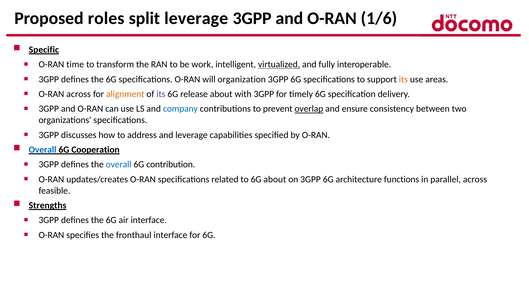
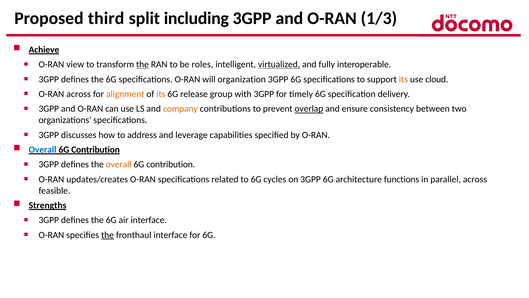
roles: roles -> third (106, 18)
split leverage: leverage -> including (196, 18)
1/6: 1/6 -> 1/3 (379, 18)
Specific: Specific -> Achieve (44, 50)
time: time -> view (75, 64)
the underline: none -> present (142, 64)
work: work -> roles (202, 64)
areas: areas -> cloud (437, 79)
its colour: purple -> orange (161, 94)
release about: about -> group (221, 94)
company colour: blue -> orange (180, 109)
Cooperation: Cooperation -> Contribution (96, 149)
overall colour: blue -> orange (119, 164)
6G about: about -> cycles (275, 179)
the underline: none -> present (108, 235)
